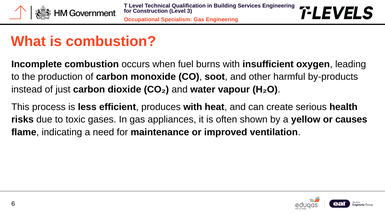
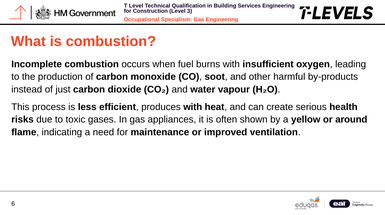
causes: causes -> around (351, 120)
